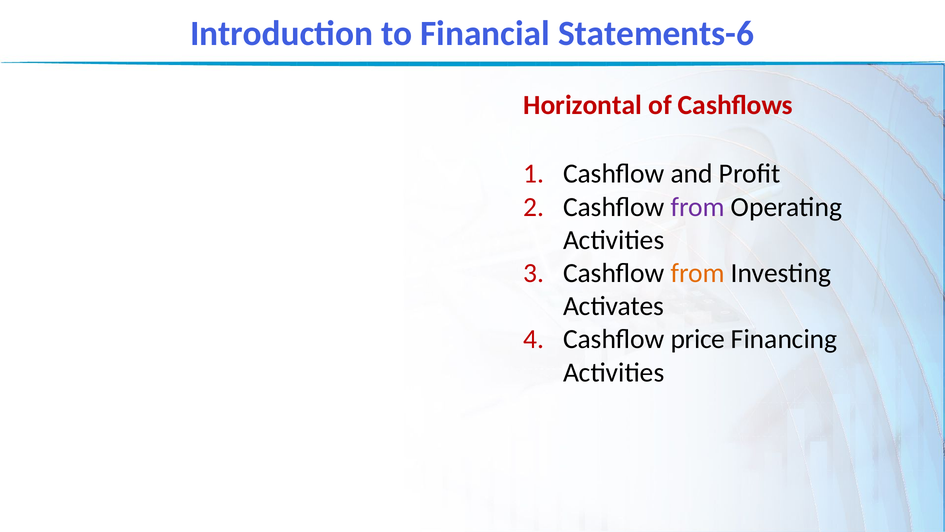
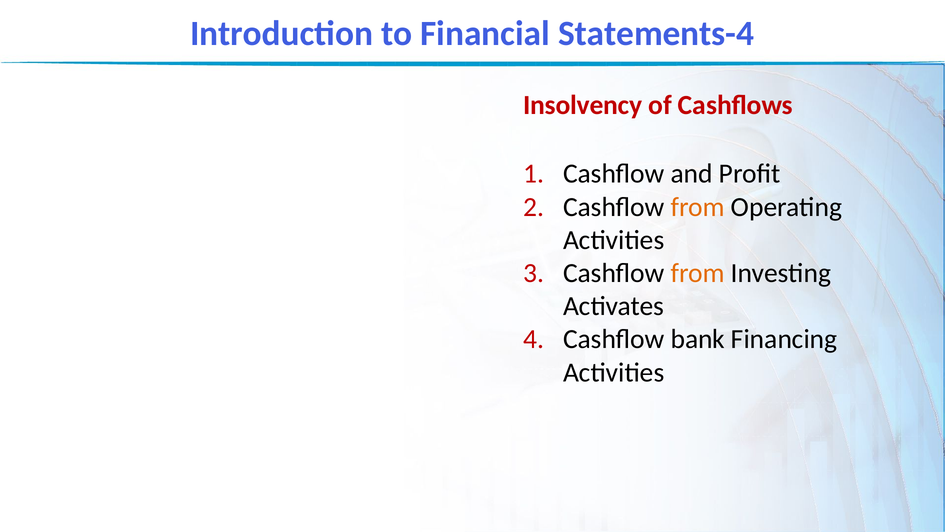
Statements-6: Statements-6 -> Statements-4 (656, 34)
Horizontal: Horizontal -> Insolvency (583, 105)
from colour: purple -> orange (698, 207)
price: price -> bank (698, 339)
